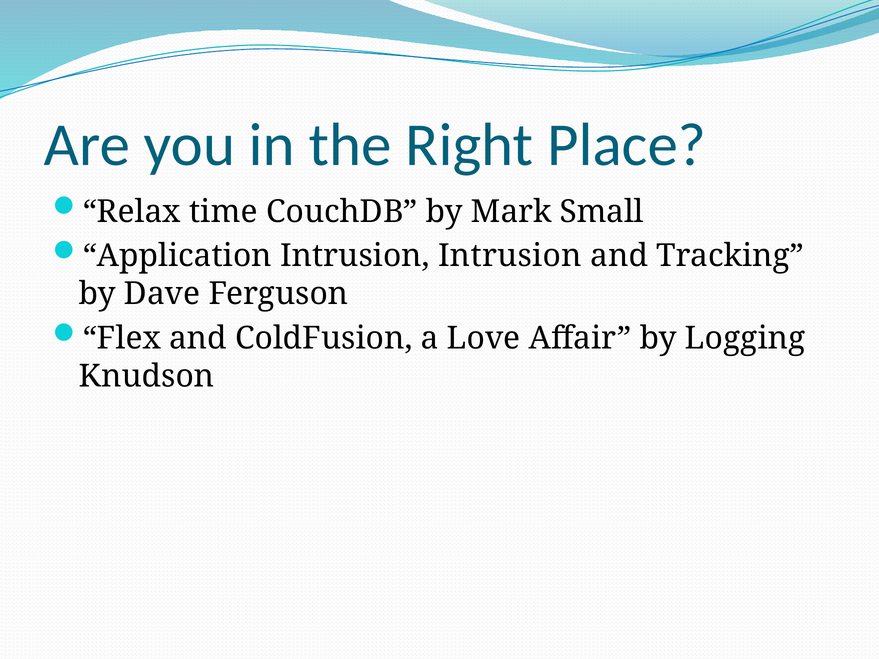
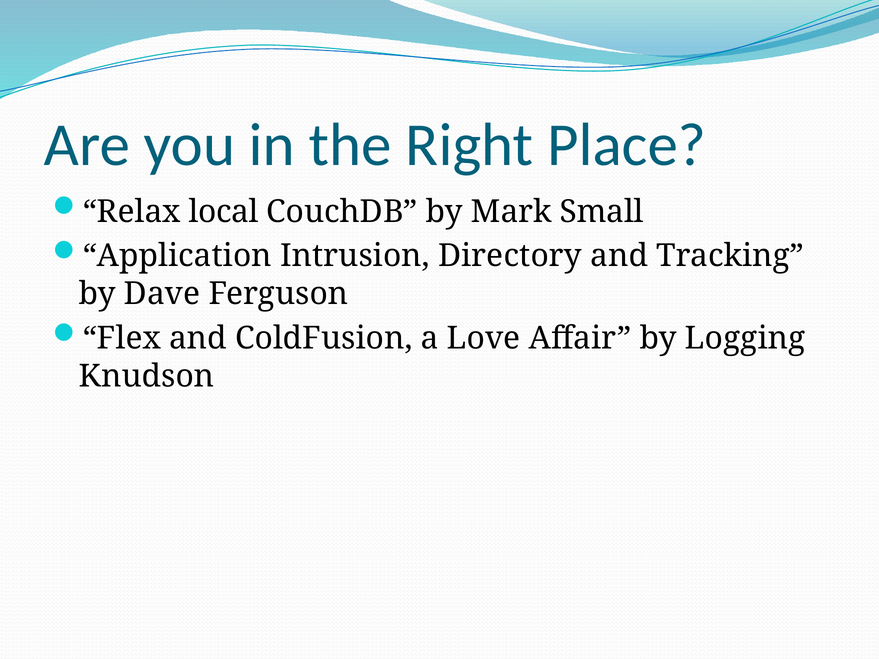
time: time -> local (224, 212)
Intrusion Intrusion: Intrusion -> Directory (510, 256)
